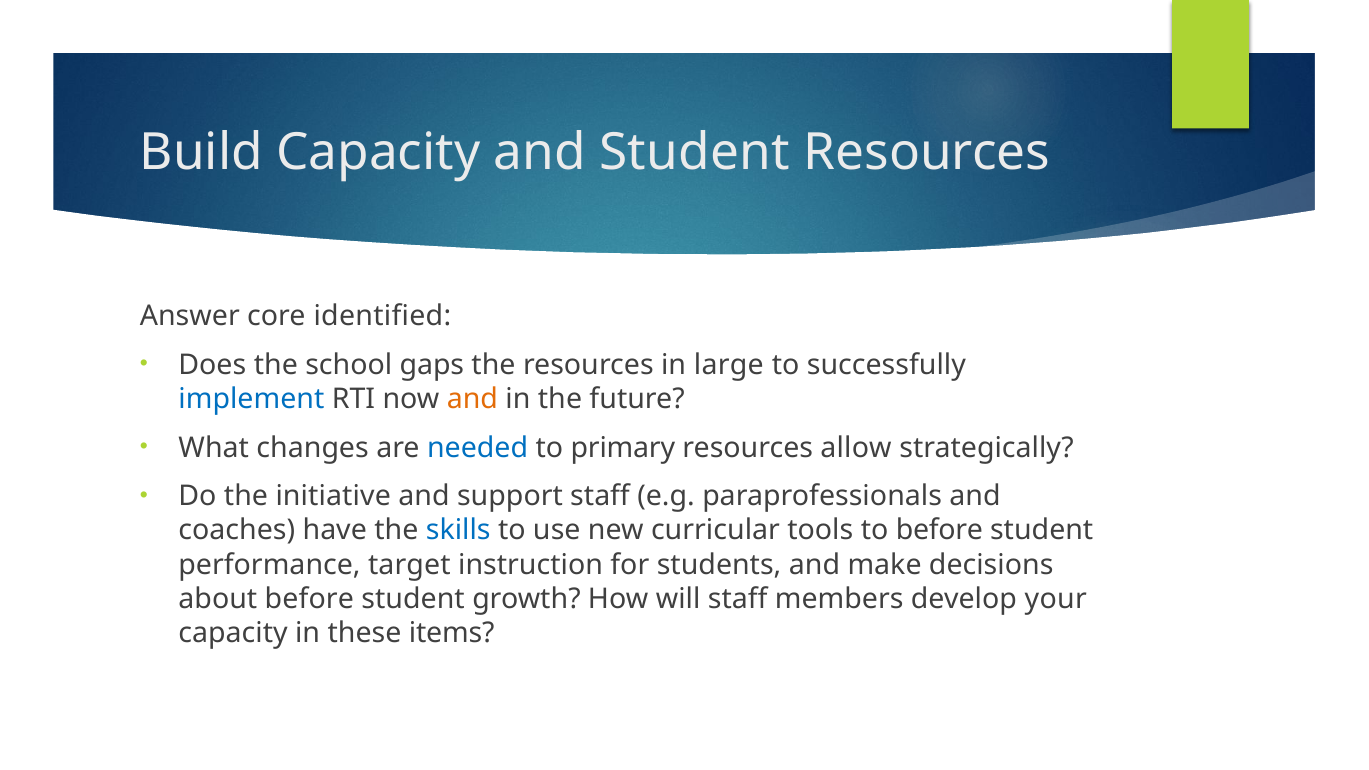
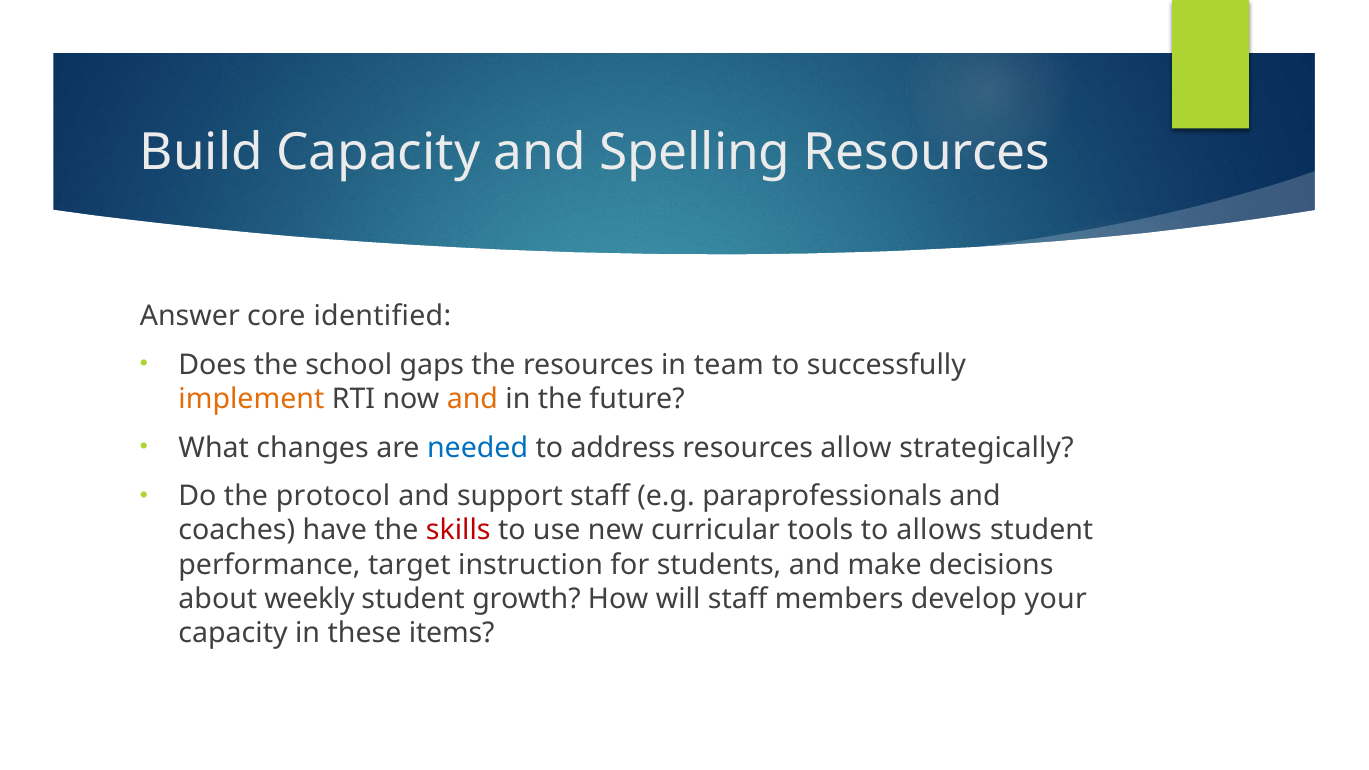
and Student: Student -> Spelling (695, 153)
large: large -> team (729, 365)
implement colour: blue -> orange (251, 399)
primary: primary -> address (623, 448)
initiative: initiative -> protocol (333, 496)
skills colour: blue -> red (458, 531)
to before: before -> allows (939, 531)
about before: before -> weekly (310, 599)
